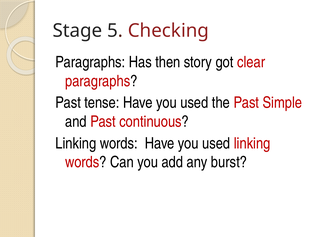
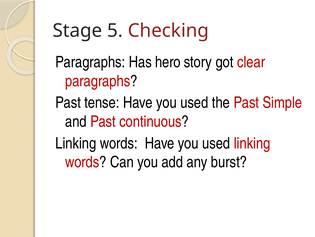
then: then -> hero (168, 62)
